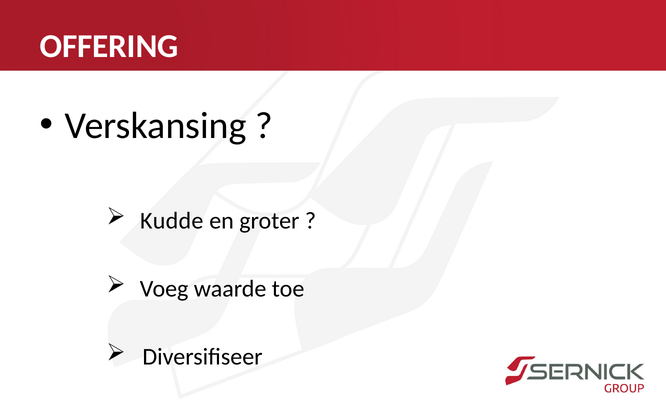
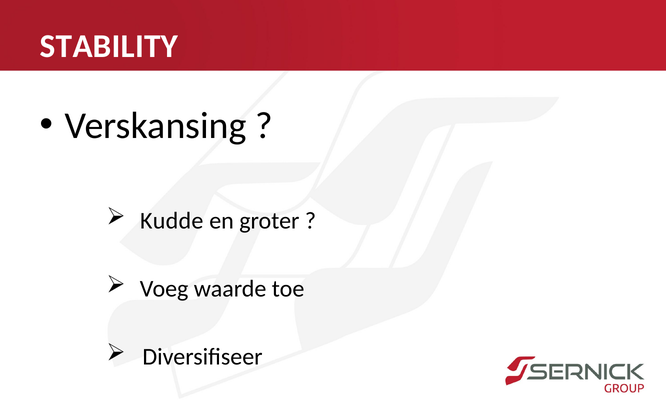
OFFERING: OFFERING -> STABILITY (109, 47)
